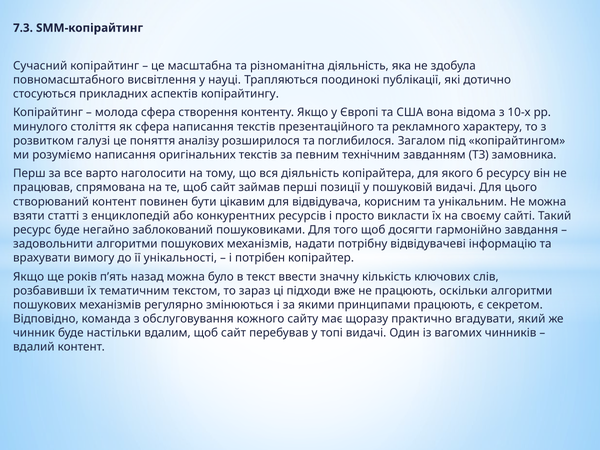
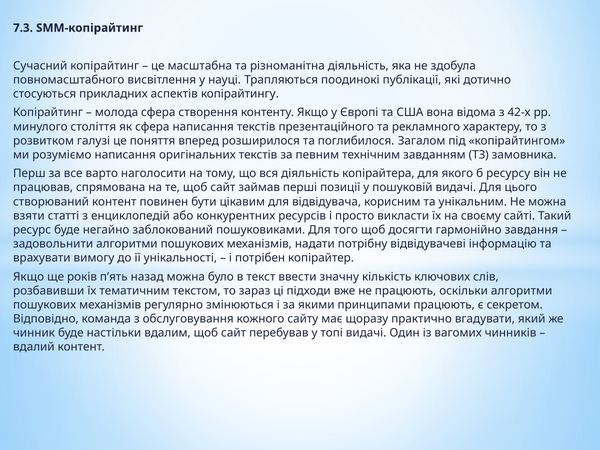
10-х: 10-х -> 42-х (519, 113)
аналізу: аналізу -> вперед (199, 141)
